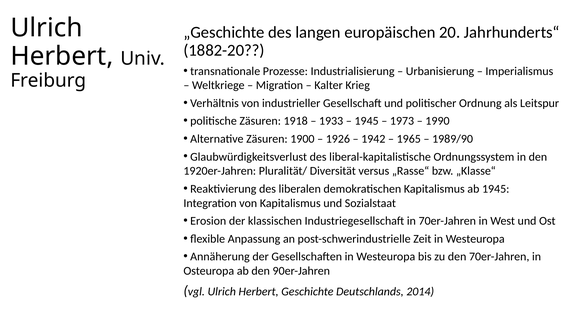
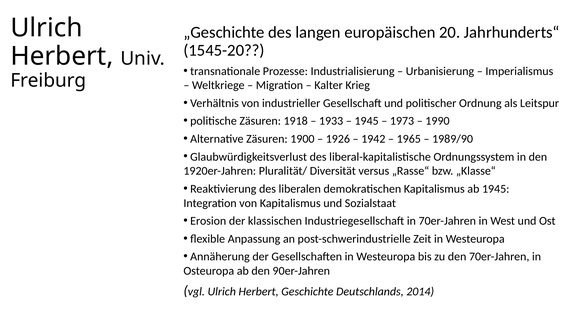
1882-20: 1882-20 -> 1545-20 (224, 50)
